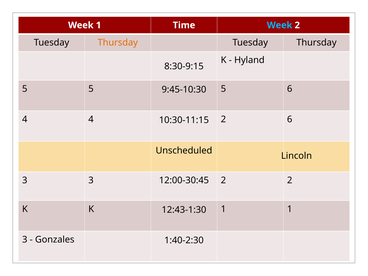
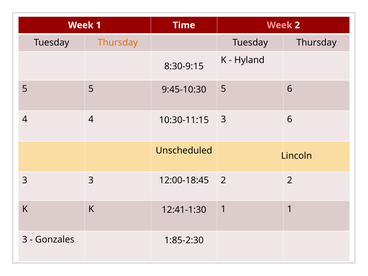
Week colour: light blue -> pink (280, 25)
10:30-11:15 2: 2 -> 3 (223, 119)
12:00-30:45: 12:00-30:45 -> 12:00-18:45 (184, 180)
12:43-1:30: 12:43-1:30 -> 12:41-1:30 (184, 210)
1:40-2:30: 1:40-2:30 -> 1:85-2:30 (184, 240)
